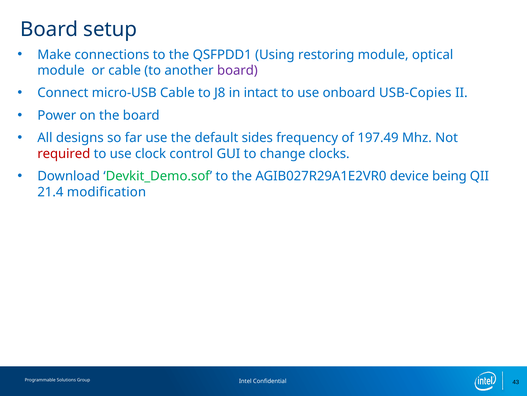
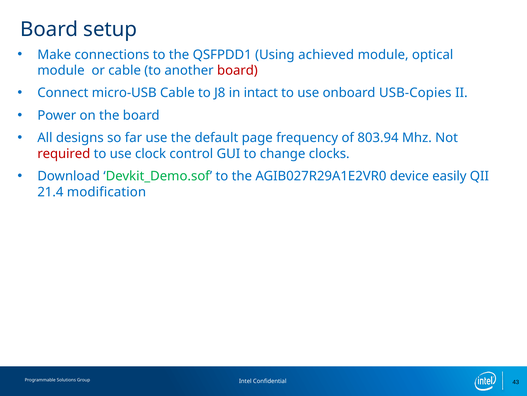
restoring: restoring -> achieved (326, 55)
board colour: purple -> red (237, 70)
sides: sides -> page (257, 138)
197.49: 197.49 -> 803.94 (378, 138)
being: being -> easily (449, 176)
